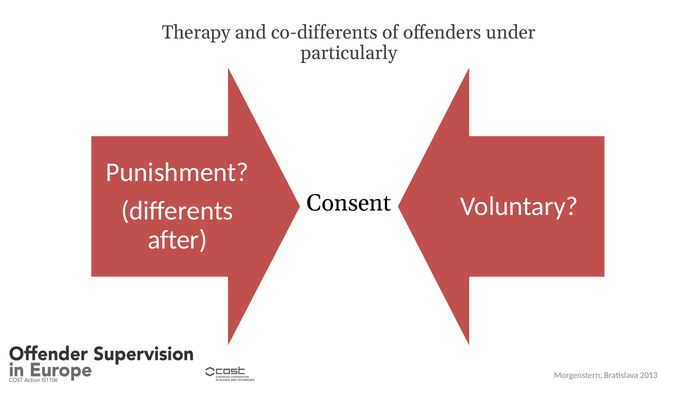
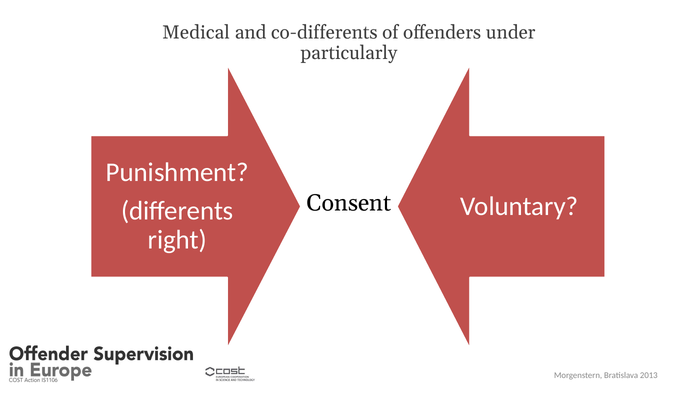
Therapy: Therapy -> Medical (196, 32)
after: after -> right (177, 240)
